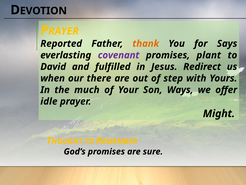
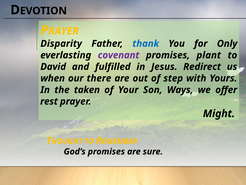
Reported: Reported -> Disparity (61, 43)
thank colour: orange -> blue (146, 43)
Says: Says -> Only (227, 43)
much: much -> taken (87, 90)
idle: idle -> rest (49, 101)
